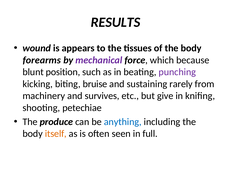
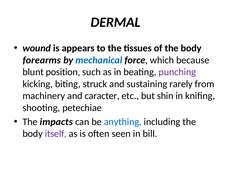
RESULTS: RESULTS -> DERMAL (116, 22)
mechanical colour: purple -> blue (99, 60)
bruise: bruise -> struck (95, 84)
survives: survives -> caracter (102, 96)
give: give -> shin (165, 96)
produce: produce -> impacts (56, 122)
itself colour: orange -> purple (56, 134)
full: full -> bill (150, 134)
